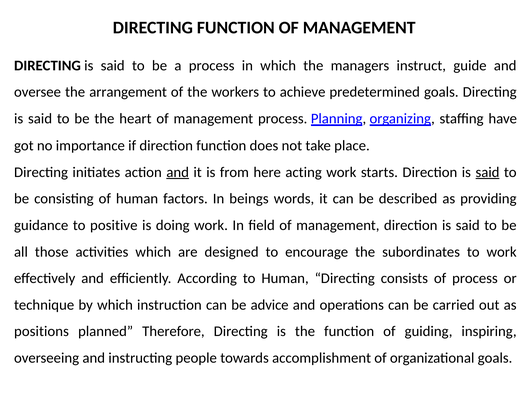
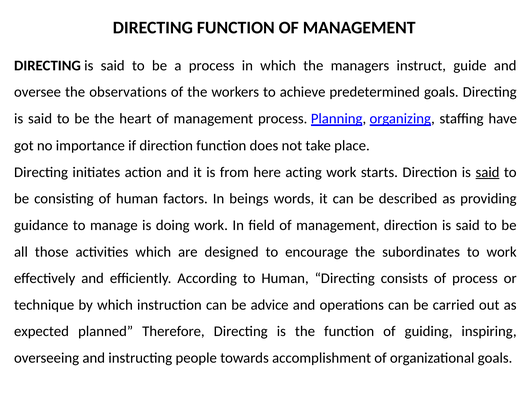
arrangement: arrangement -> observations (128, 92)
and underline: present -> none (178, 172)
positive: positive -> manage (114, 225)
positions: positions -> expected (42, 332)
